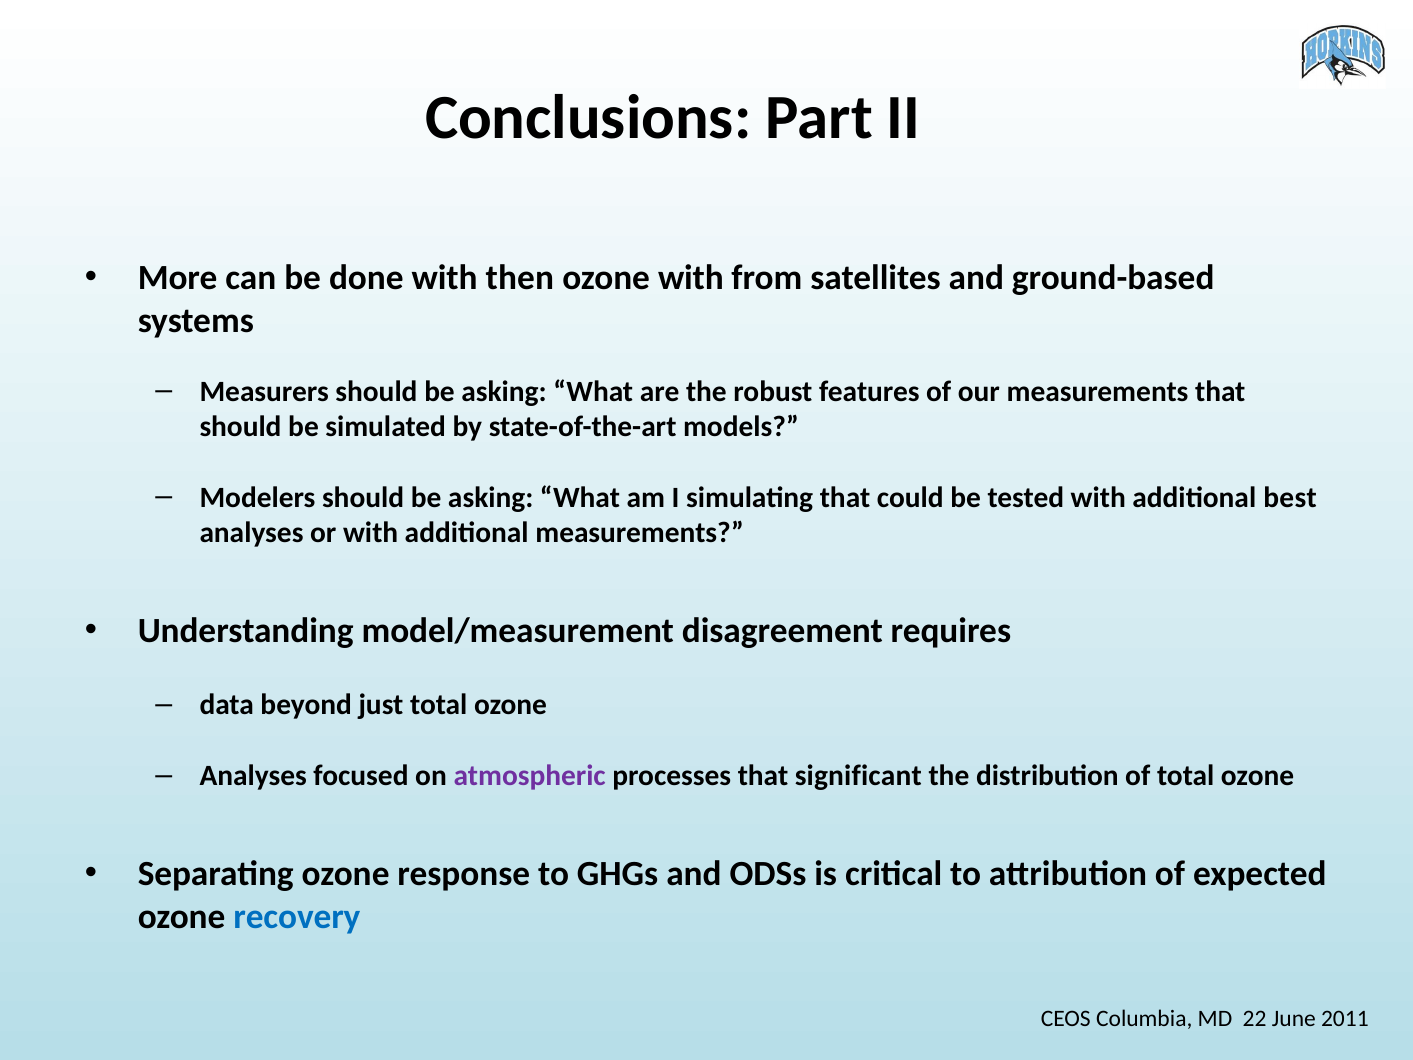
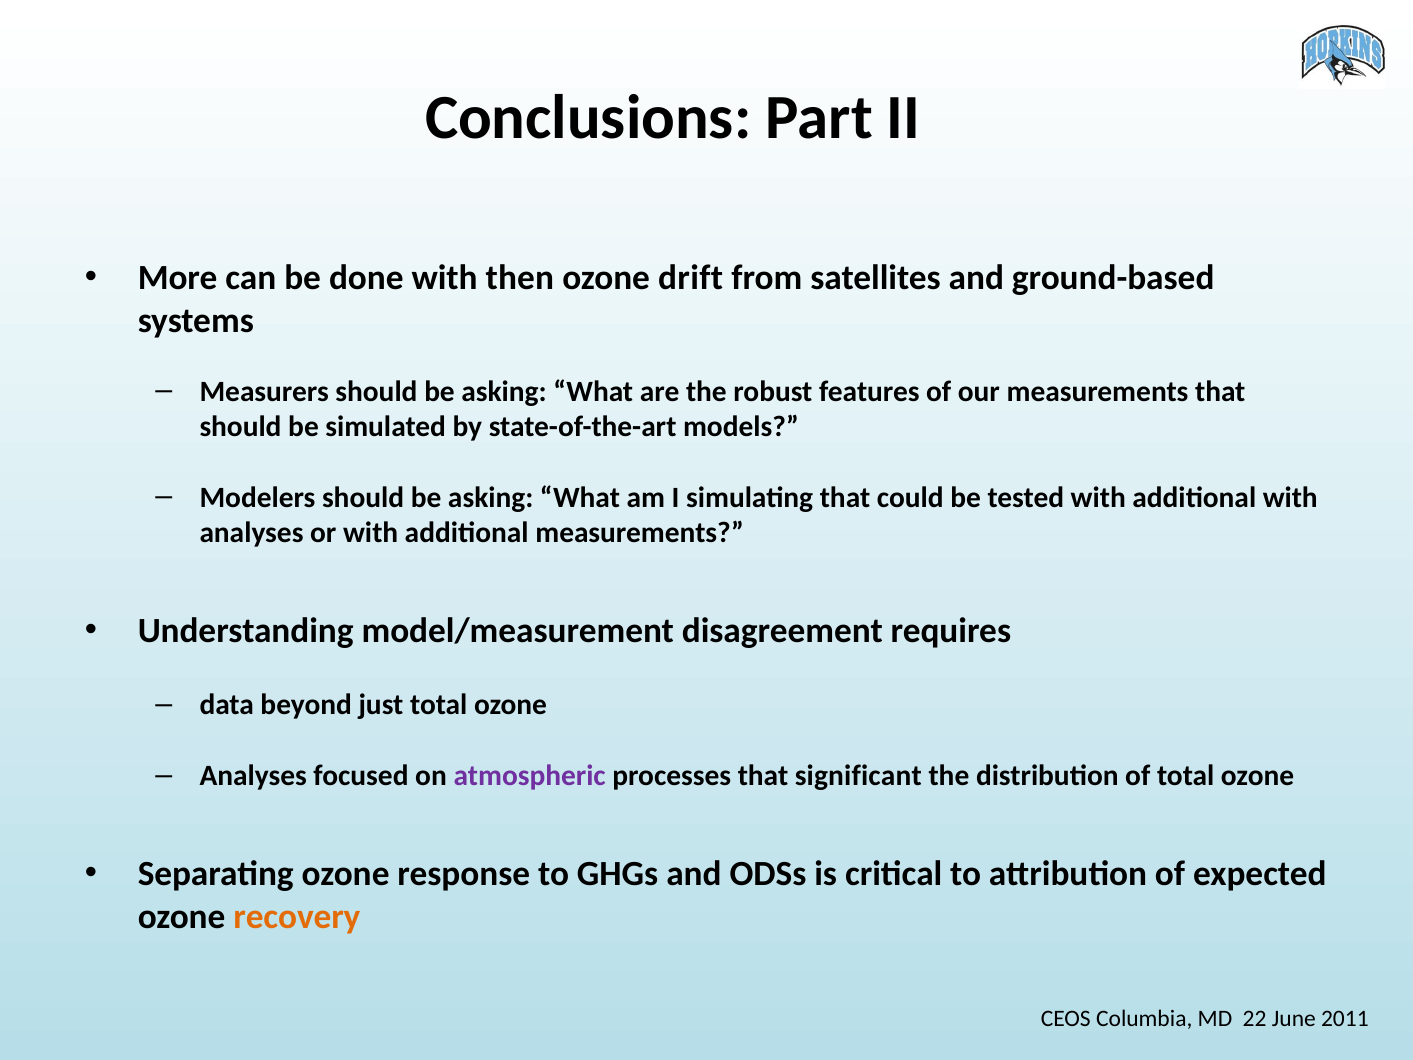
ozone with: with -> drift (691, 278)
additional best: best -> with (1290, 497)
recovery colour: blue -> orange (297, 916)
